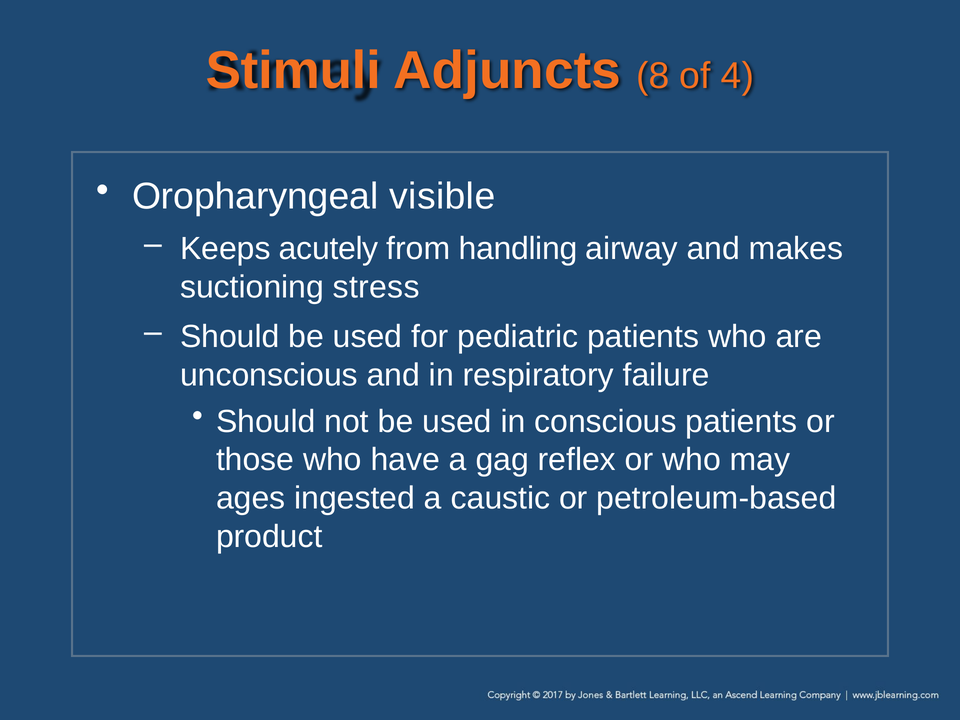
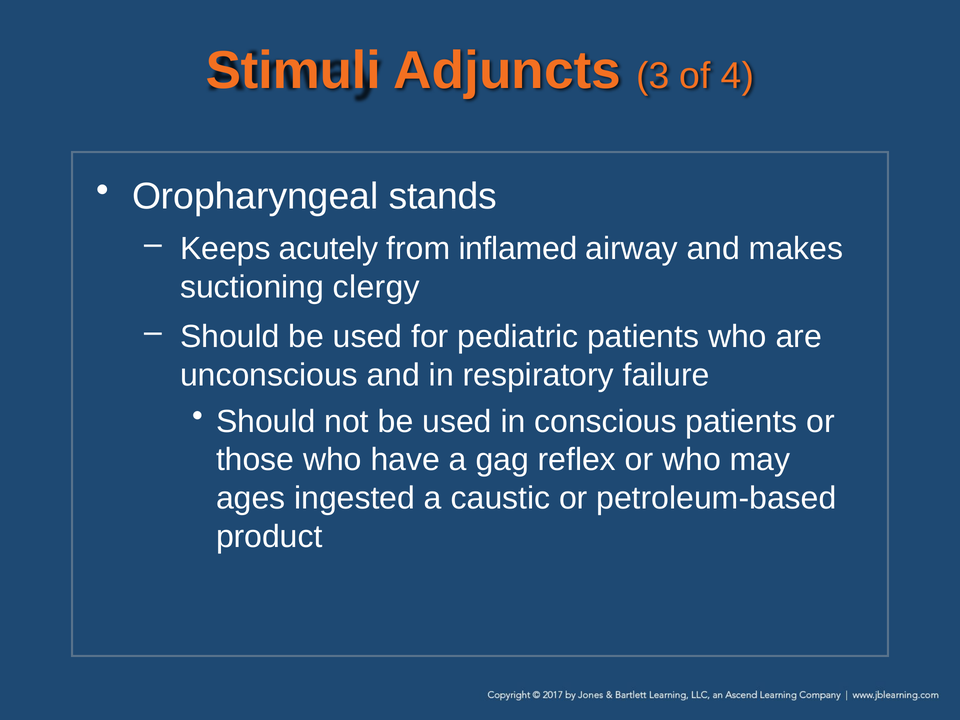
8: 8 -> 3 (653, 76)
visible: visible -> stands (443, 196)
handling: handling -> inflamed (518, 249)
stress: stress -> clergy (376, 287)
